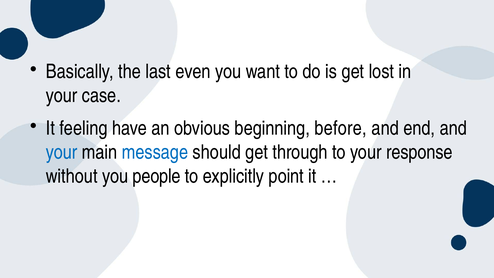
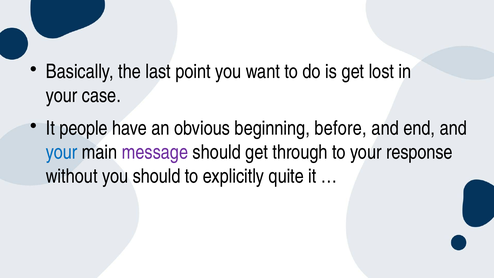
even: even -> point (193, 72)
feeling: feeling -> people (84, 128)
message colour: blue -> purple (155, 152)
you people: people -> should (157, 176)
point: point -> quite (286, 176)
